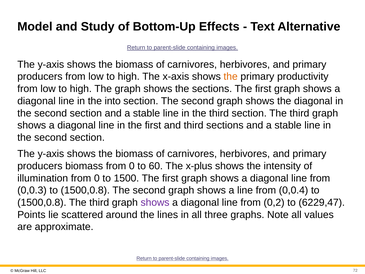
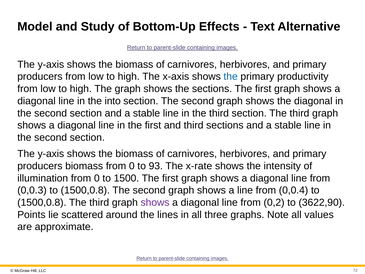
the colour: orange -> blue (231, 77)
60: 60 -> 93 (156, 166)
x-plus: x-plus -> x-rate (199, 166)
6229,47: 6229,47 -> 3622,90 (322, 202)
